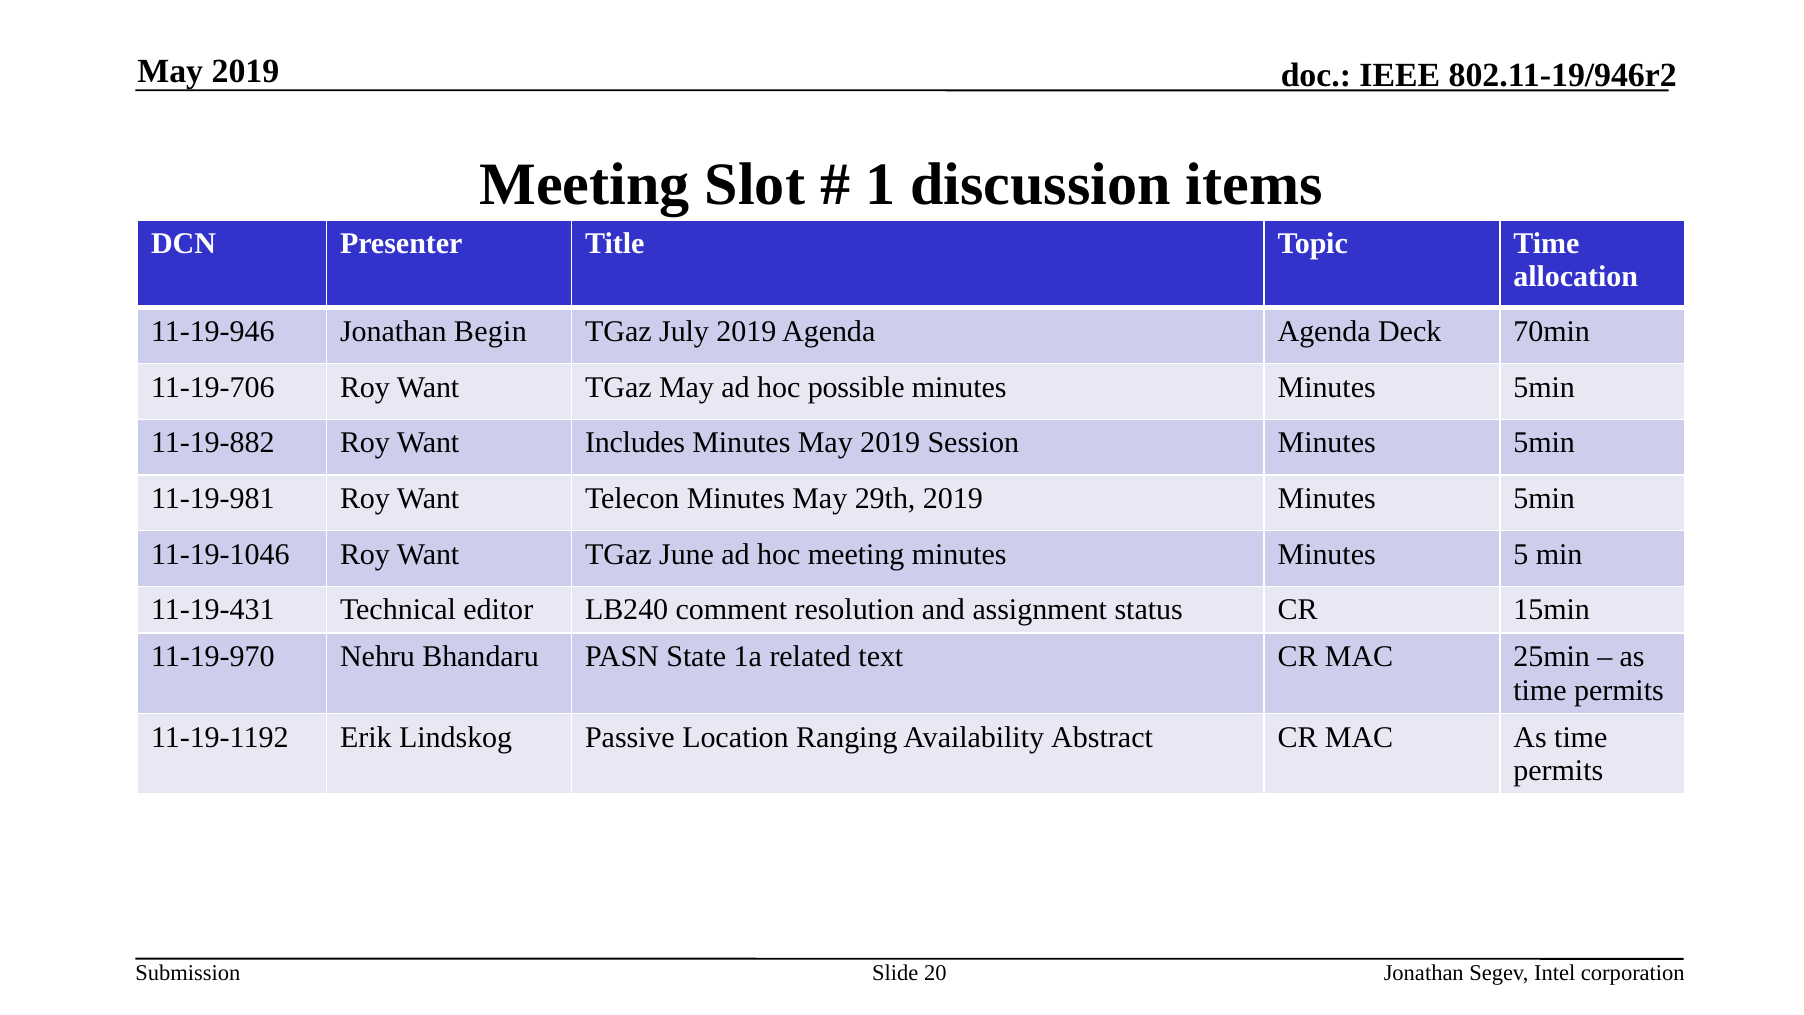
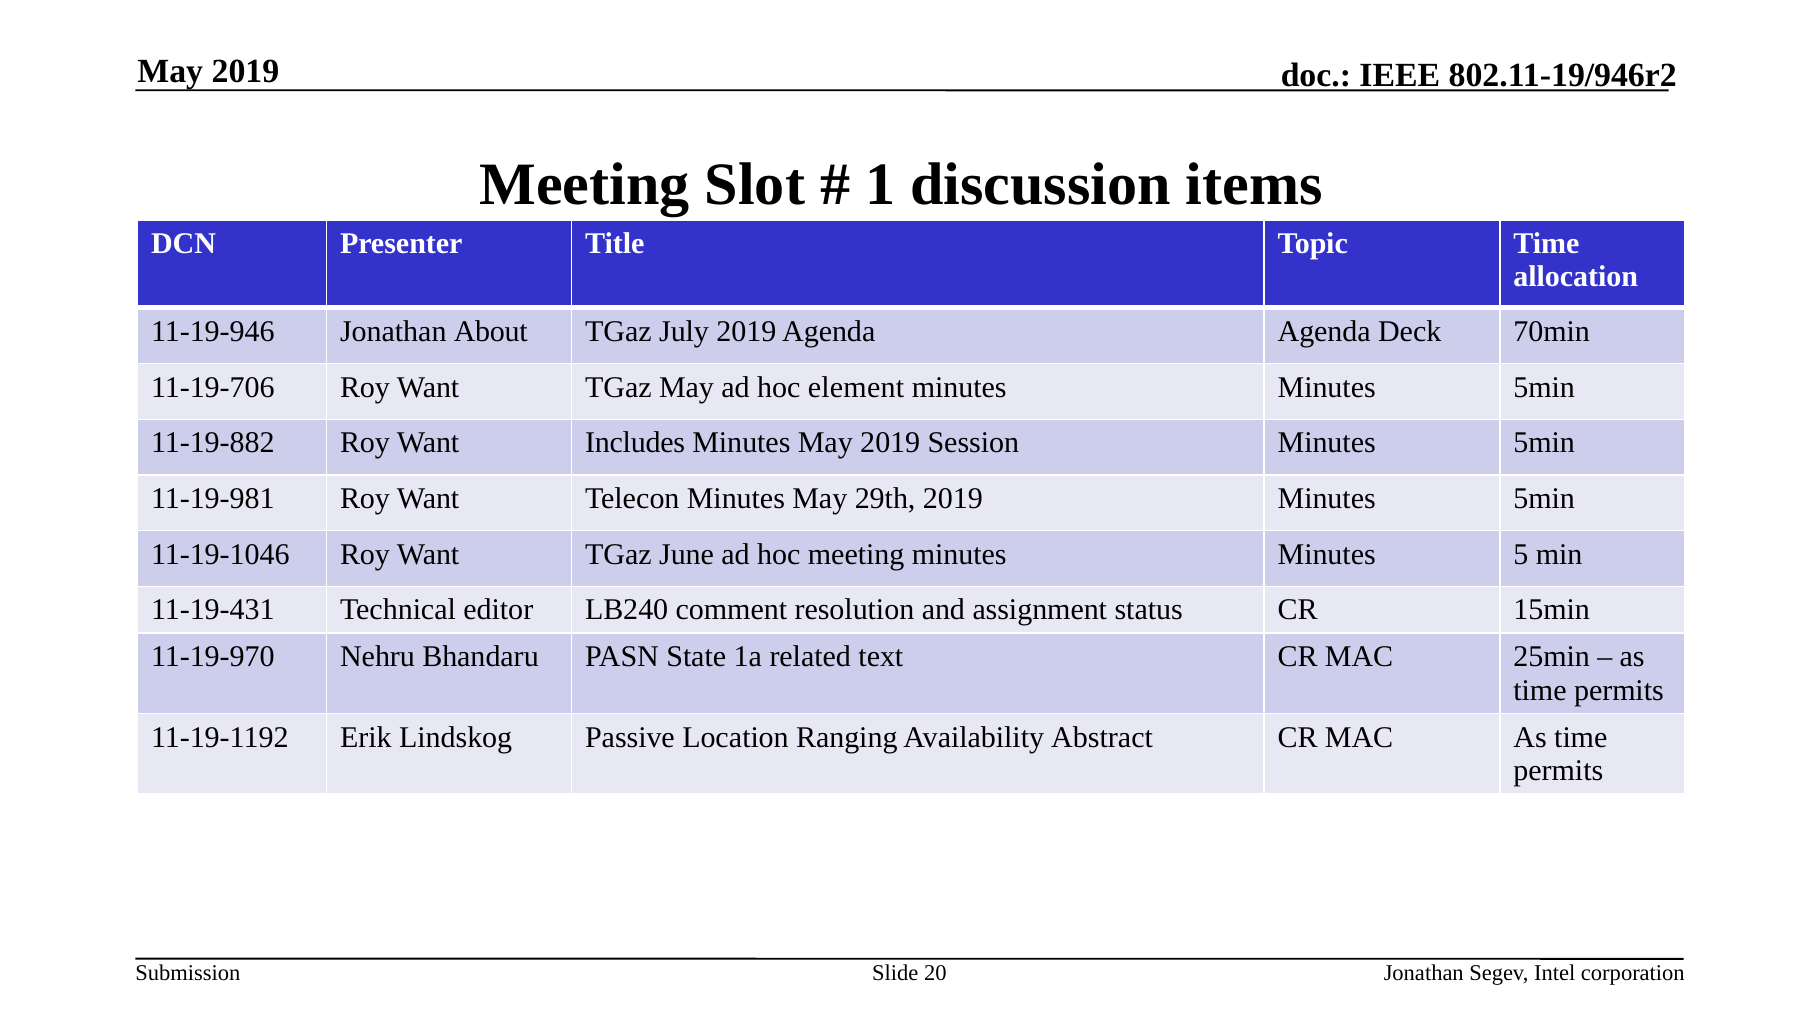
Begin: Begin -> About (491, 332)
possible: possible -> element (856, 387)
